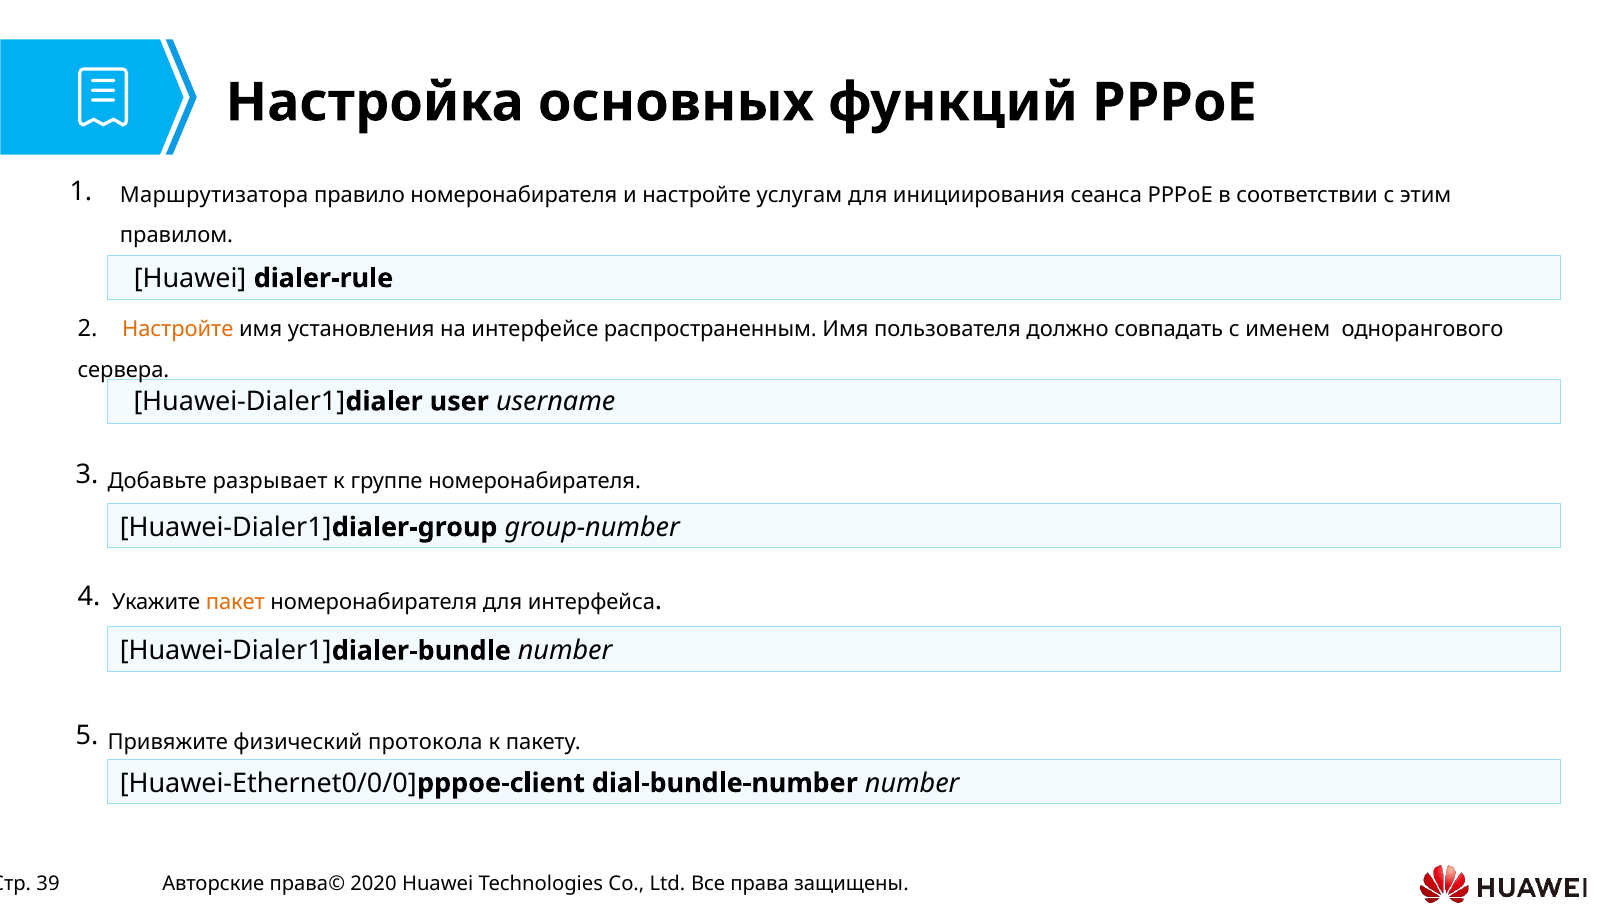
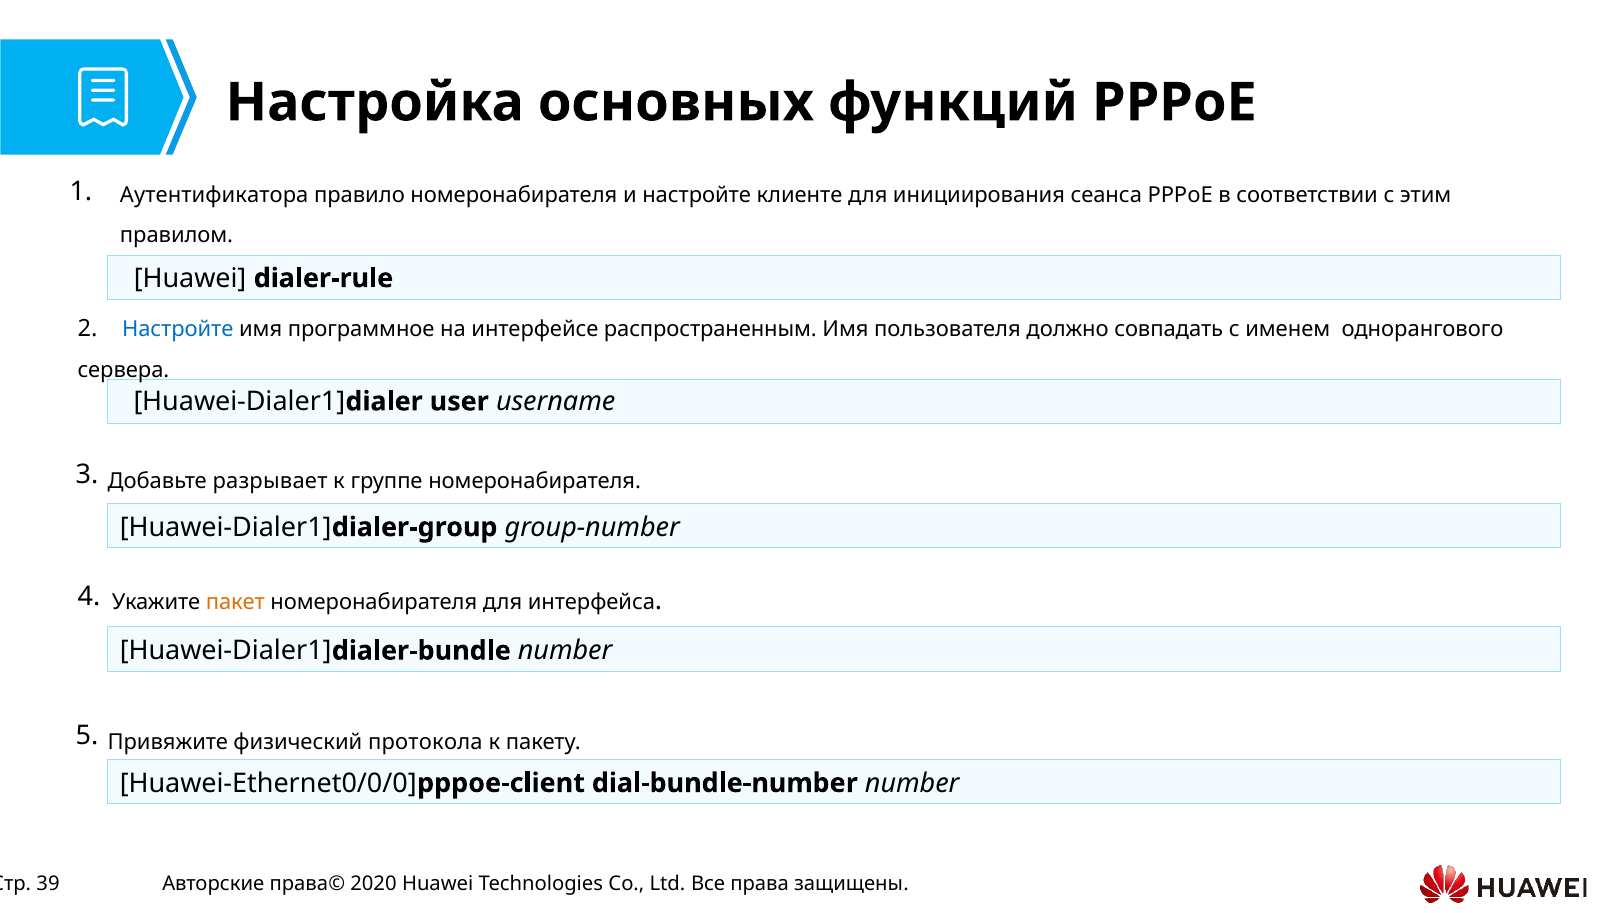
Маршрутизатора: Маршрутизатора -> Аутентификатора (214, 195)
услугам: услугам -> клиенте (799, 195)
Настройте colour: orange -> blue (178, 329)
установления: установления -> программное (361, 329)
